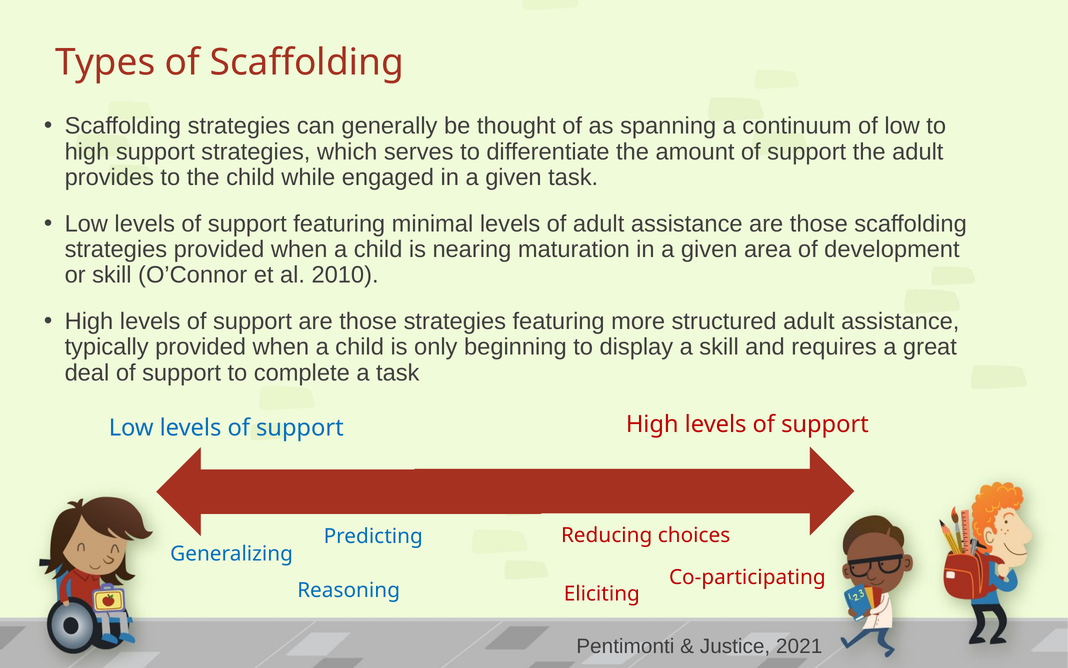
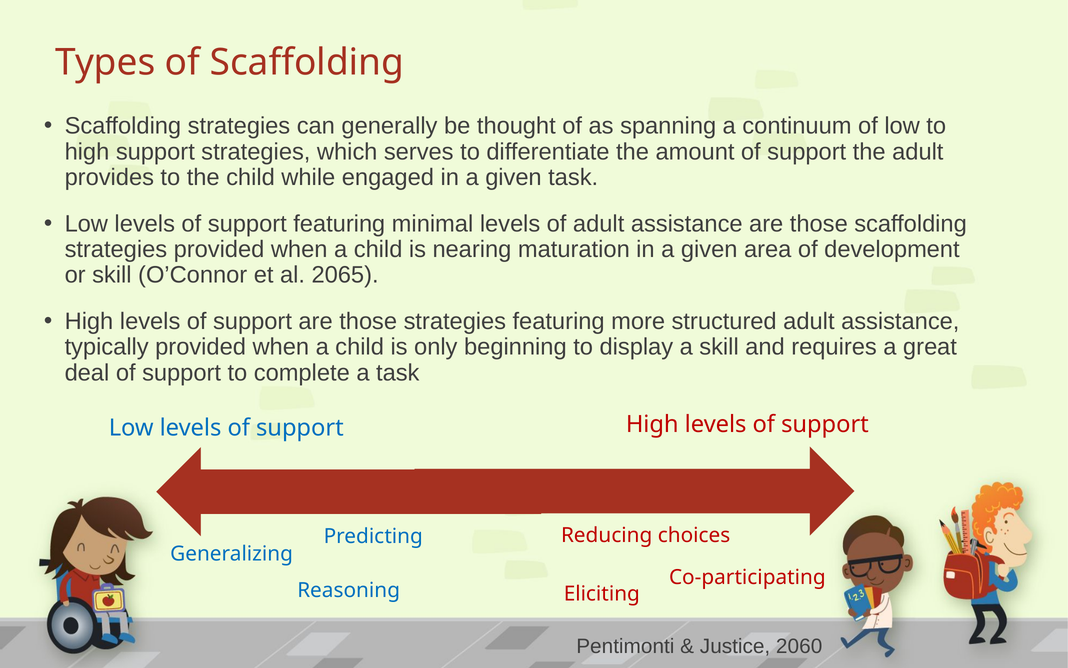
2010: 2010 -> 2065 (345, 275)
2021: 2021 -> 2060 (799, 646)
